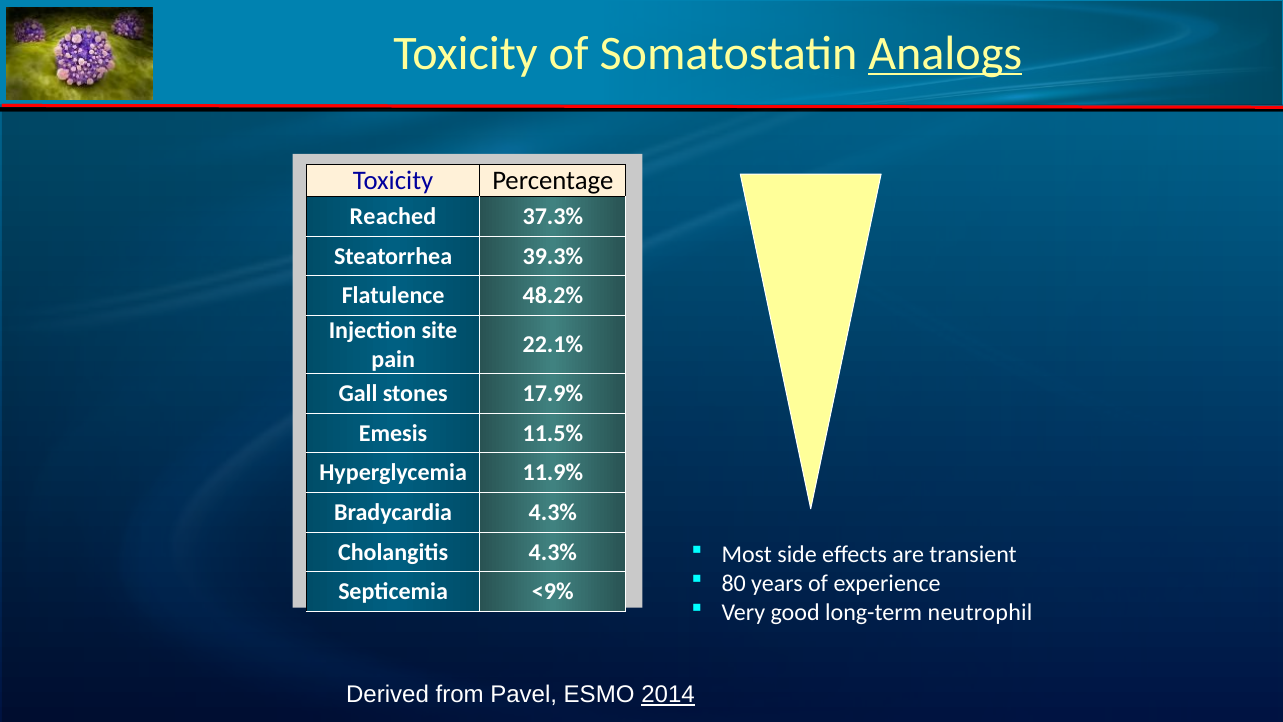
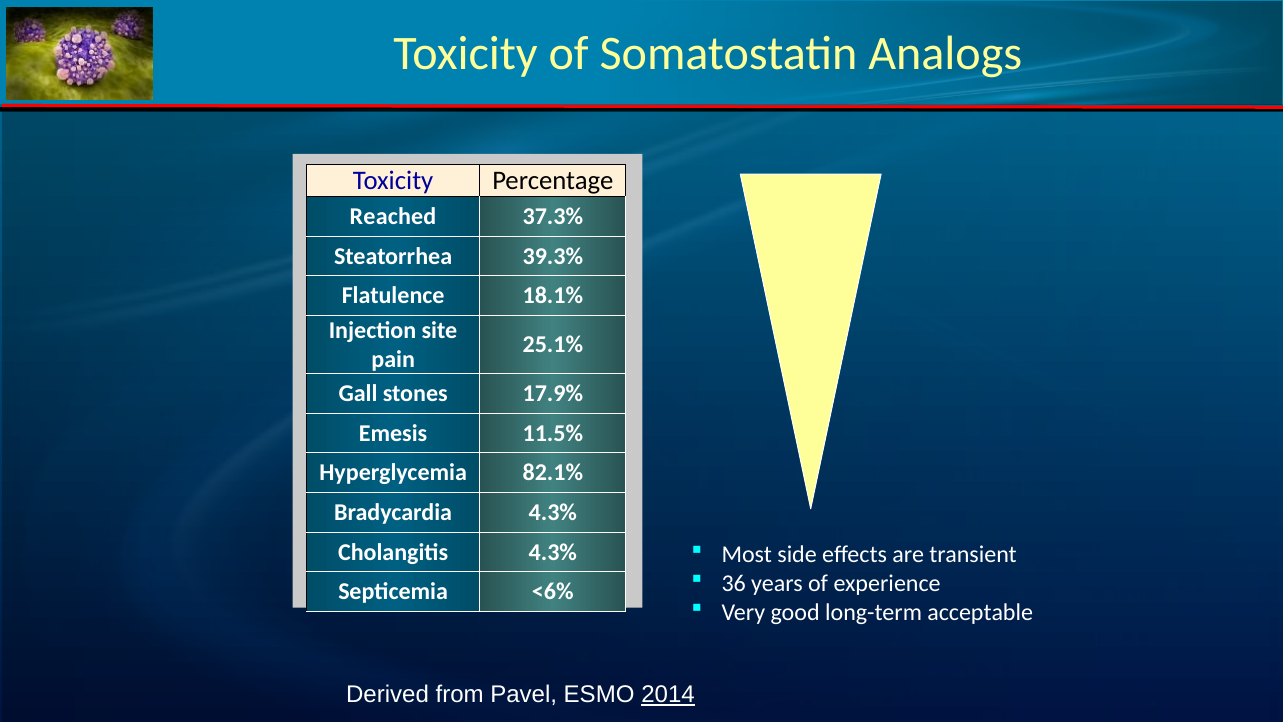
Analogs underline: present -> none (945, 53)
48.2%: 48.2% -> 18.1% (553, 296)
22.1%: 22.1% -> 25.1% (553, 345)
11.9%: 11.9% -> 82.1% (553, 473)
80: 80 -> 36 (734, 583)
<9%: <9% -> <6% (553, 592)
neutrophil: neutrophil -> acceptable (980, 612)
